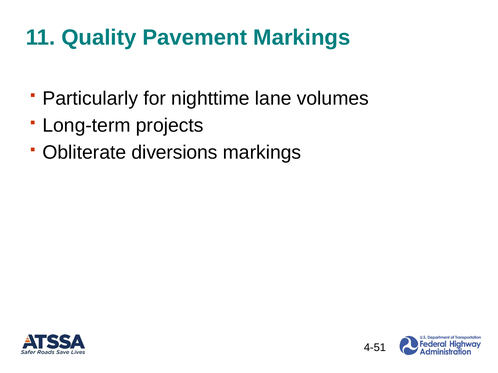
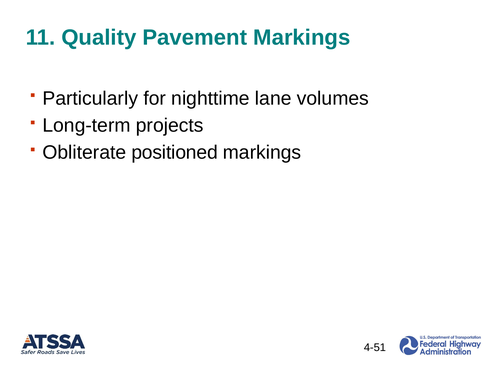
diversions: diversions -> positioned (175, 153)
